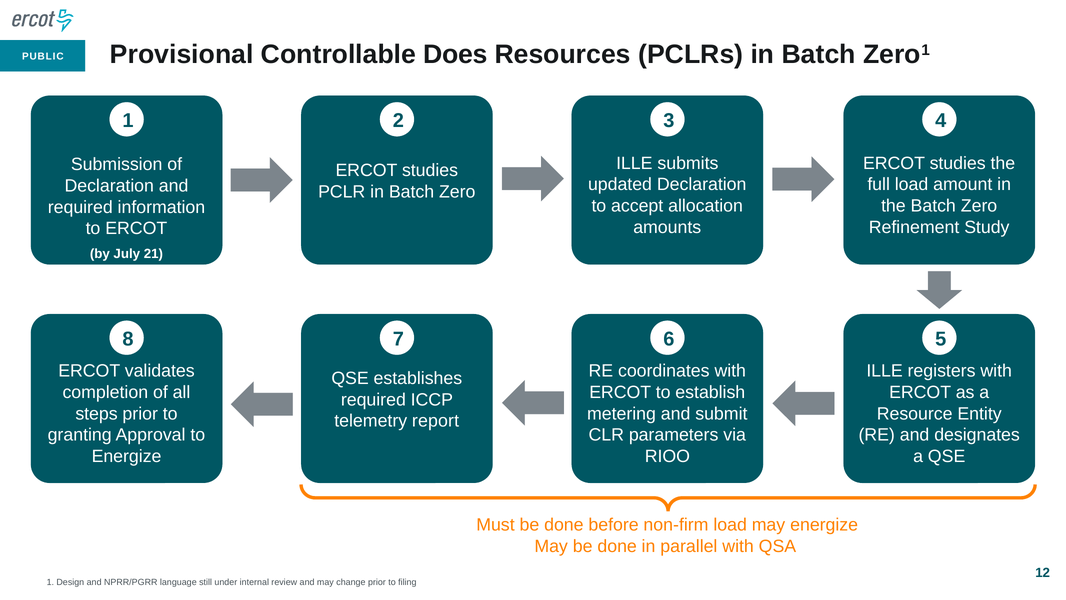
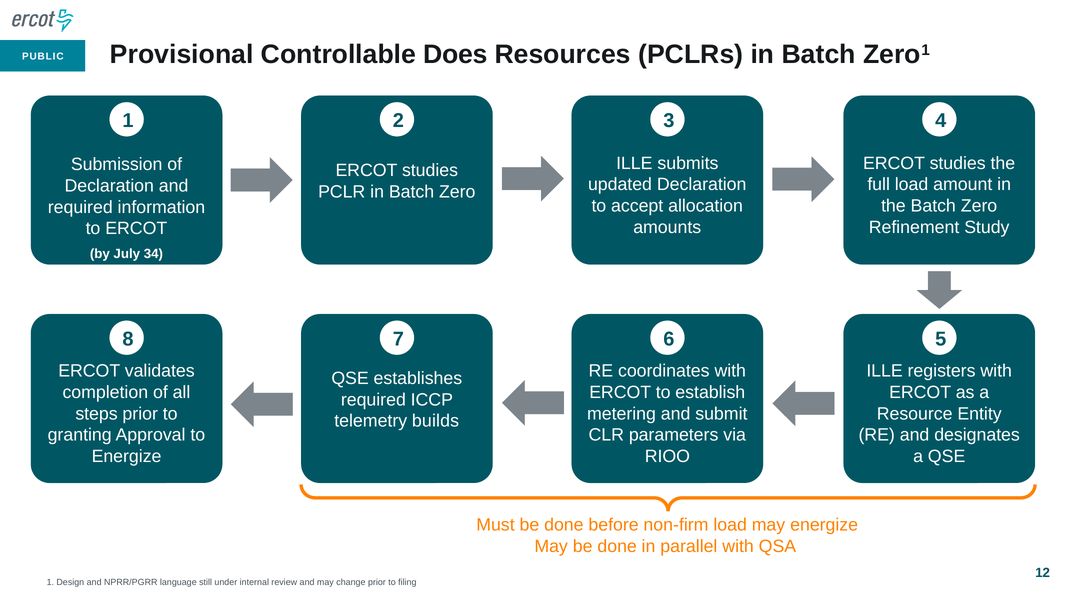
21: 21 -> 34 (153, 253)
report: report -> builds (436, 421)
